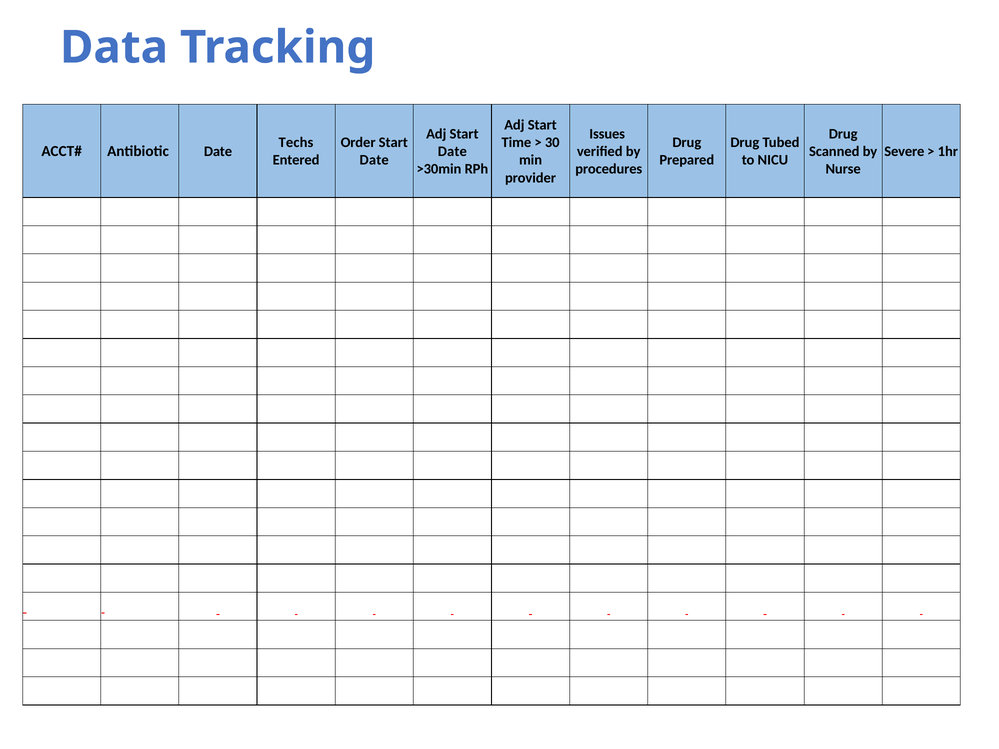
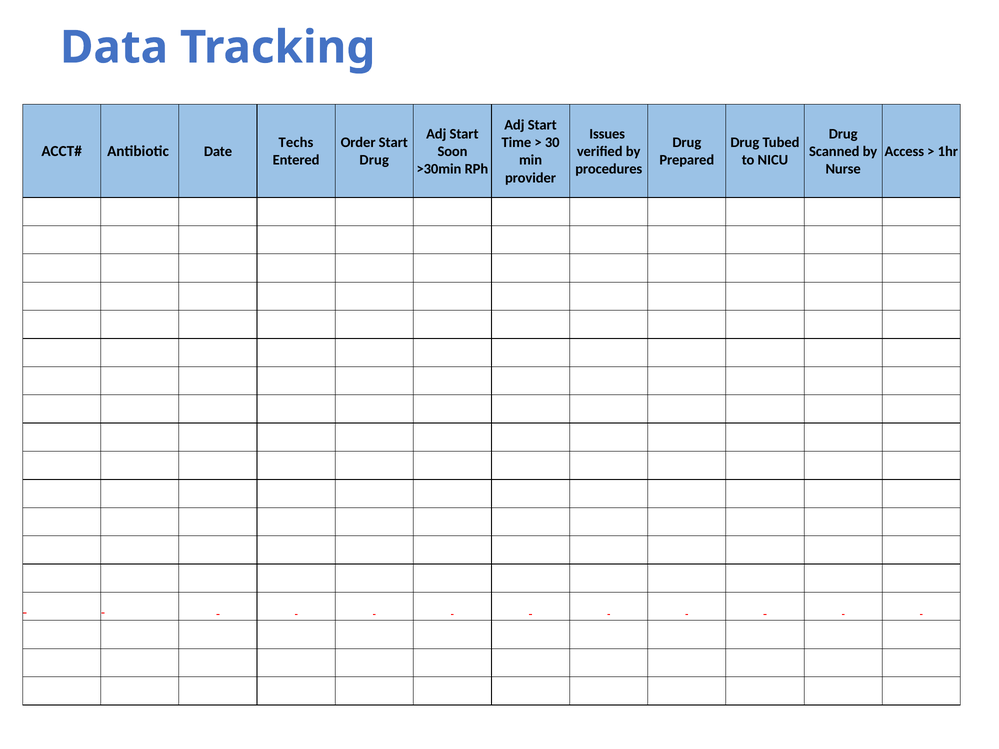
Date: Date -> Soon (452, 151)
Severe: Severe -> Access (904, 151)
Date: Date -> Drug (374, 160)
